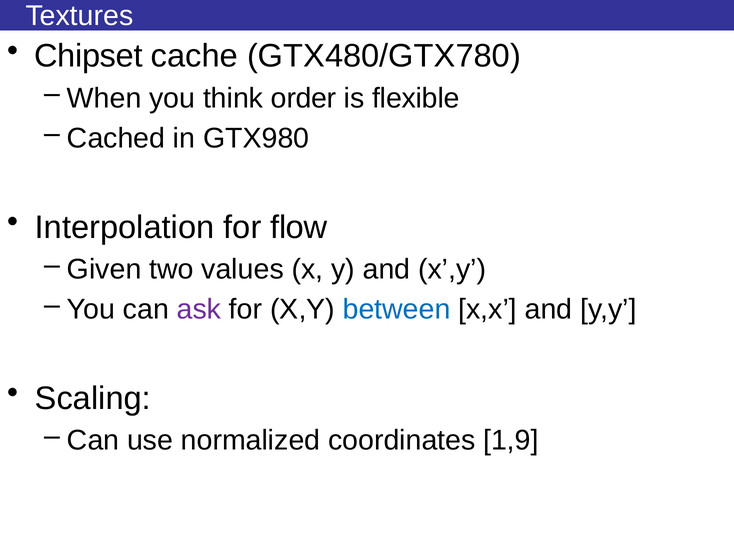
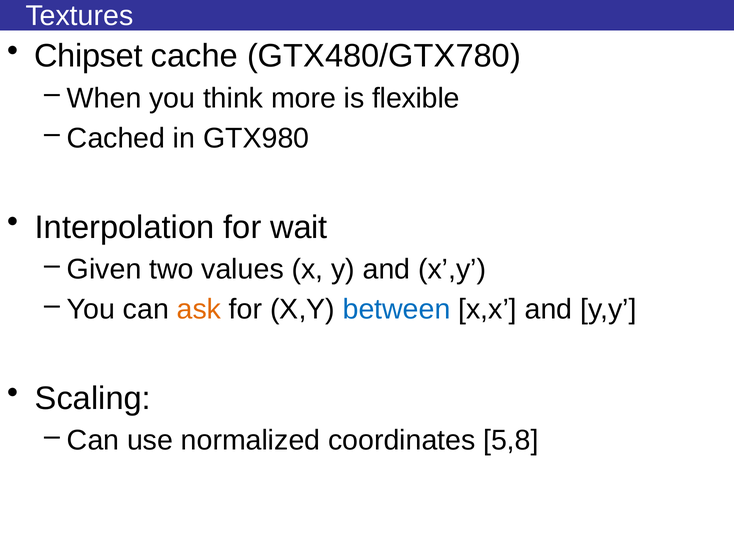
order: order -> more (304, 98)
flow: flow -> wait (299, 227)
ask colour: purple -> orange (199, 310)
1,9: 1,9 -> 5,8 (511, 441)
